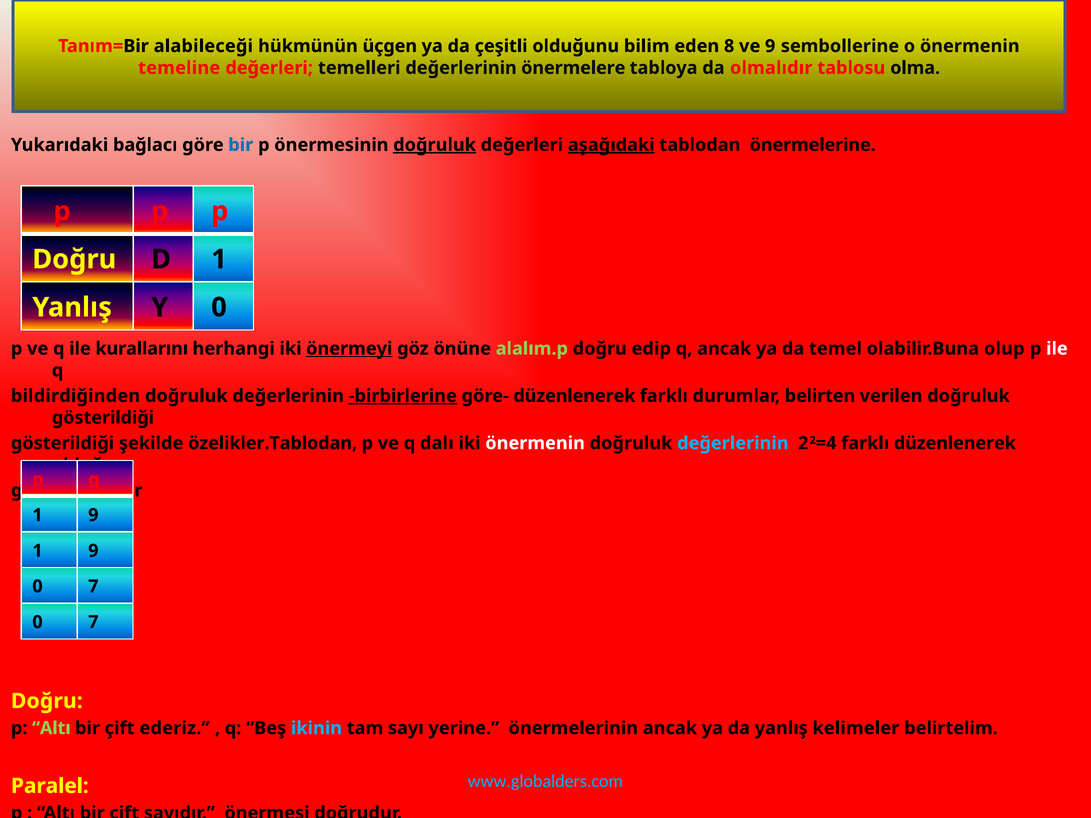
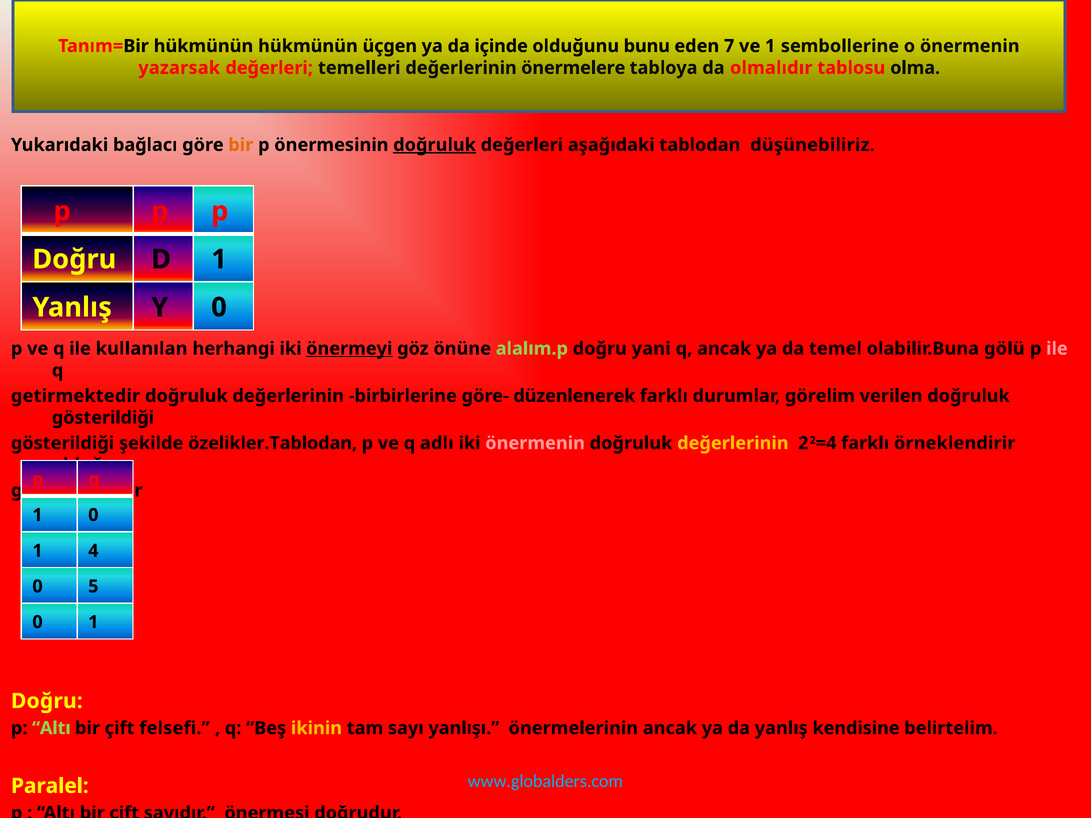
Tanım=Bir alabileceği: alabileceği -> hükmünün (203, 46)
çeşitli: çeşitli -> içinde (501, 46)
bilim: bilim -> bunu (647, 46)
8: 8 -> 7 (729, 46)
ve 9: 9 -> 1 (770, 46)
temeline: temeline -> yazarsak (179, 68)
bir colour: blue -> orange (241, 145)
aşağıdaki underline: present -> none (611, 145)
önermelerine: önermelerine -> düşünebiliriz (812, 145)
kurallarını: kurallarını -> kullanılan (142, 349)
edip: edip -> yani (651, 349)
olup: olup -> gölü (1004, 349)
ile colour: white -> pink (1057, 349)
bildirdiğinden: bildirdiğinden -> getirmektedir (76, 396)
birbirlerine underline: present -> none (403, 396)
belirten: belirten -> görelim (820, 396)
dalı: dalı -> adlı (437, 443)
önermenin colour: white -> pink (535, 443)
değerlerinin colour: light blue -> yellow (733, 443)
farklı düzenlenerek: düzenlenerek -> örneklendirir (955, 443)
9: 9 -> 0 (93, 515)
9: 9 -> 4 (93, 551)
7: 7 -> 5 (93, 587)
7: 7 -> 1 (93, 622)
ederiz: ederiz -> felsefi (175, 728)
ikinin colour: light blue -> yellow (316, 728)
yerine: yerine -> yanlışı (464, 728)
kelimeler: kelimeler -> kendisine (856, 728)
